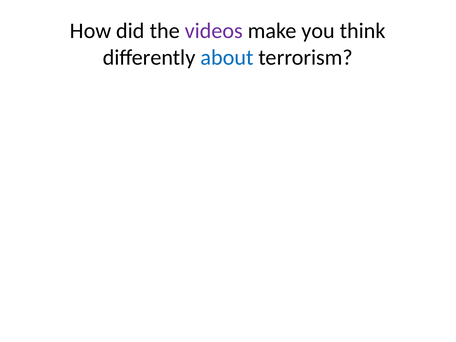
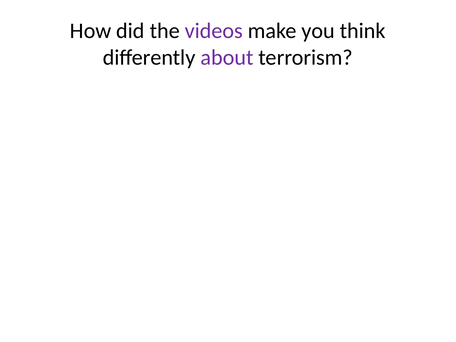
about colour: blue -> purple (227, 57)
